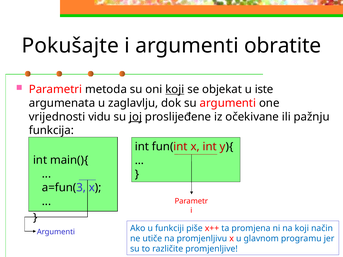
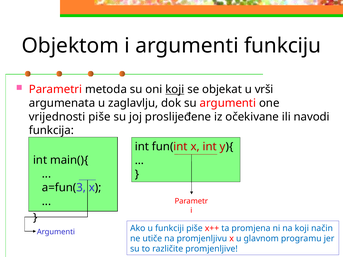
Pokušajte: Pokušajte -> Objektom (70, 46)
obratite: obratite -> funkciju (283, 46)
iste: iste -> vrši (264, 89)
vrijednosti vidu: vidu -> piše (99, 117)
joj underline: present -> none (136, 117)
pažnju: pažnju -> navodi (312, 117)
